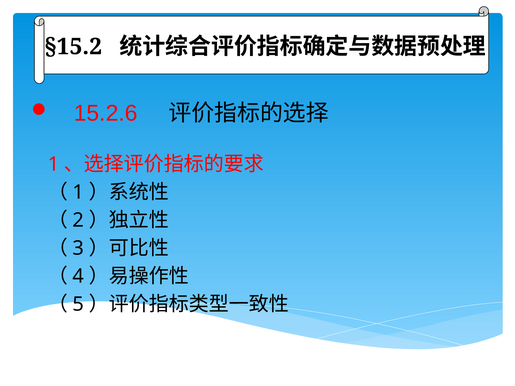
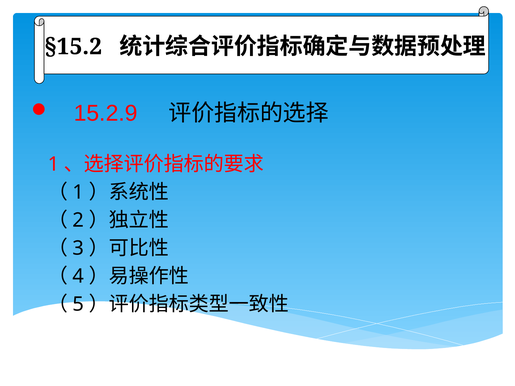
15.2.6: 15.2.6 -> 15.2.9 (106, 113)
